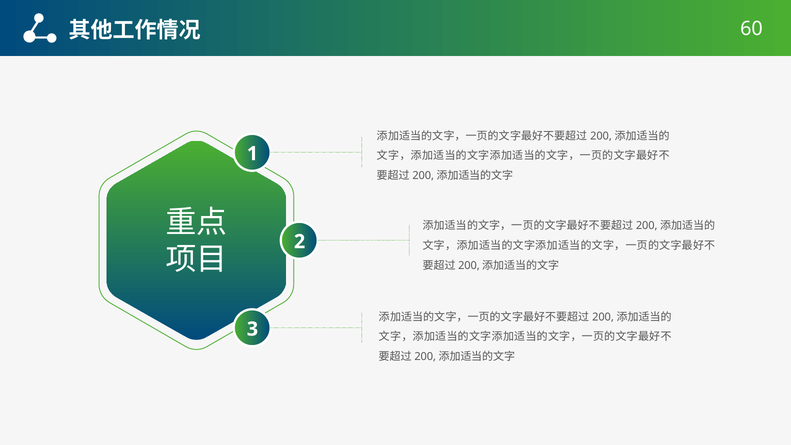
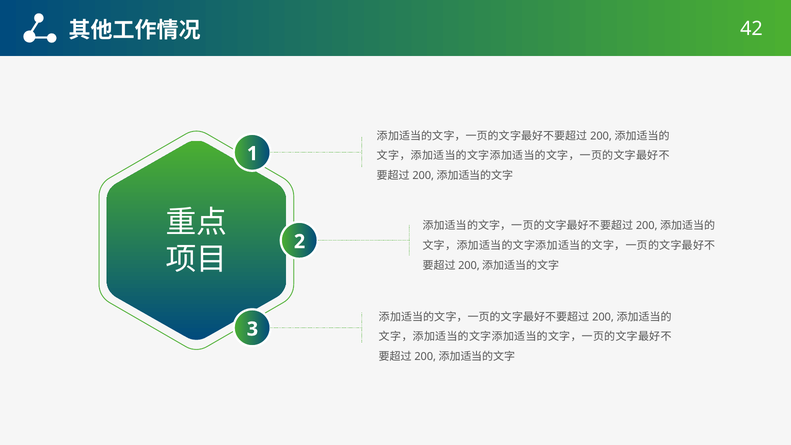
60: 60 -> 42 (751, 29)
